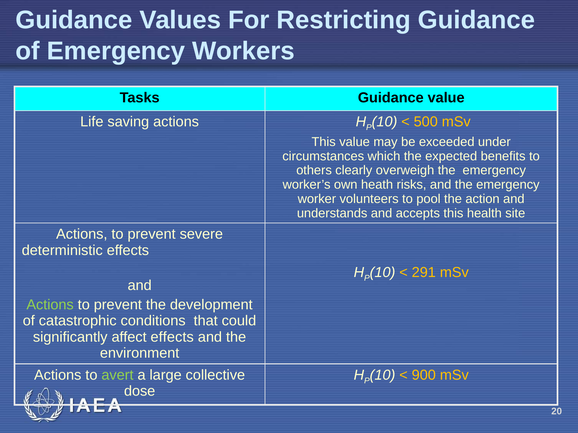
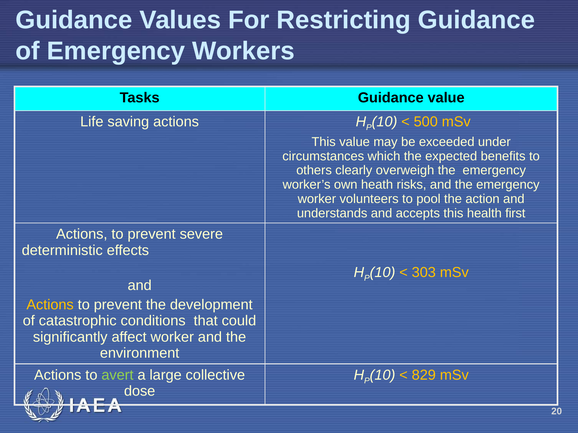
site: site -> first (515, 213)
291: 291 -> 303 (424, 273)
Actions colour: light green -> yellow (50, 305)
affect effects: effects -> worker (172, 337)
900: 900 -> 829 (424, 375)
